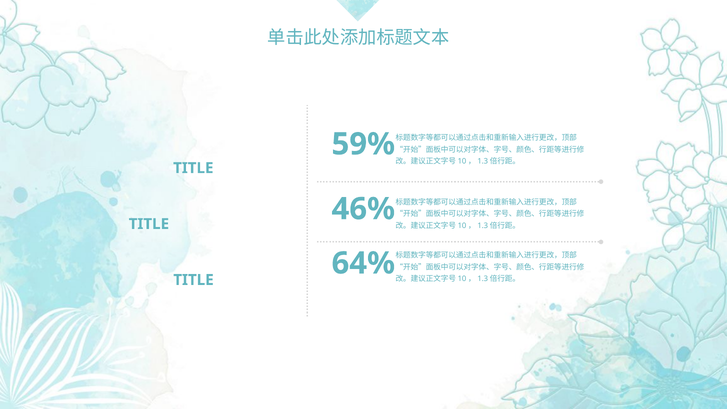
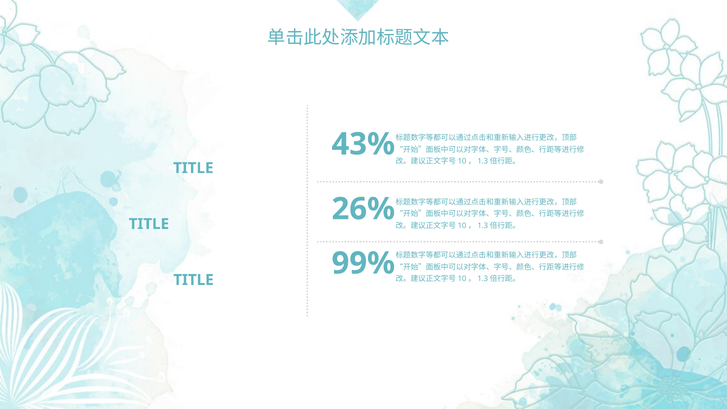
59%: 59% -> 43% (363, 144)
46%: 46% -> 26% (363, 209)
64%: 64% -> 99% (363, 263)
